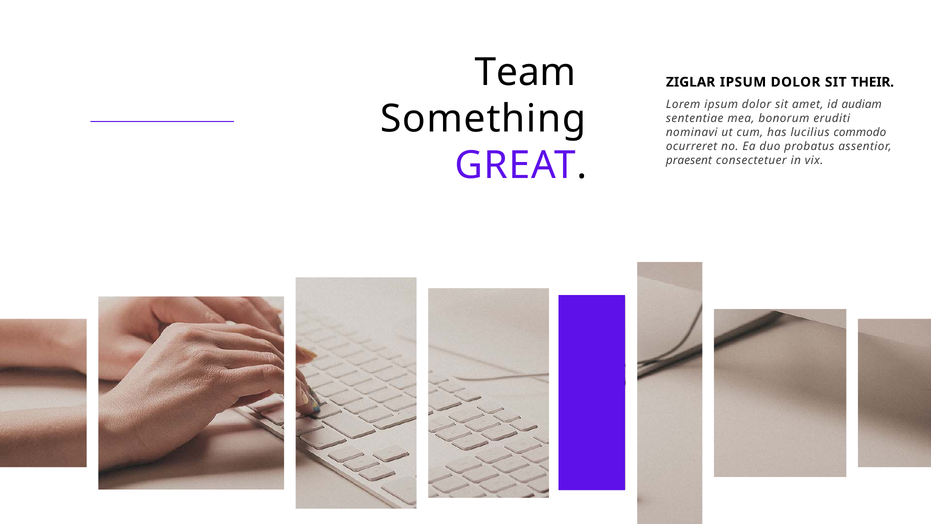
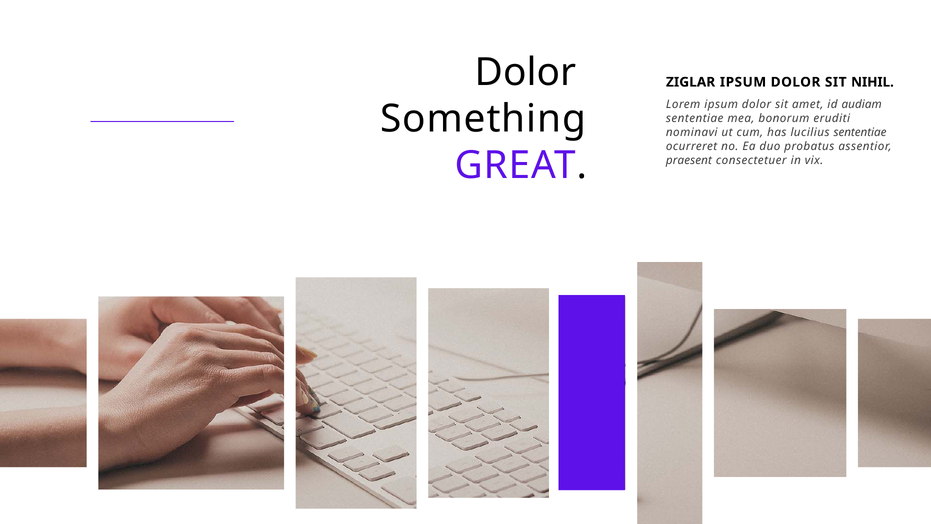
Team: Team -> Dolor (526, 72)
THEIR: THEIR -> NIHIL (872, 82)
lucilius commodo: commodo -> sententiae (860, 132)
